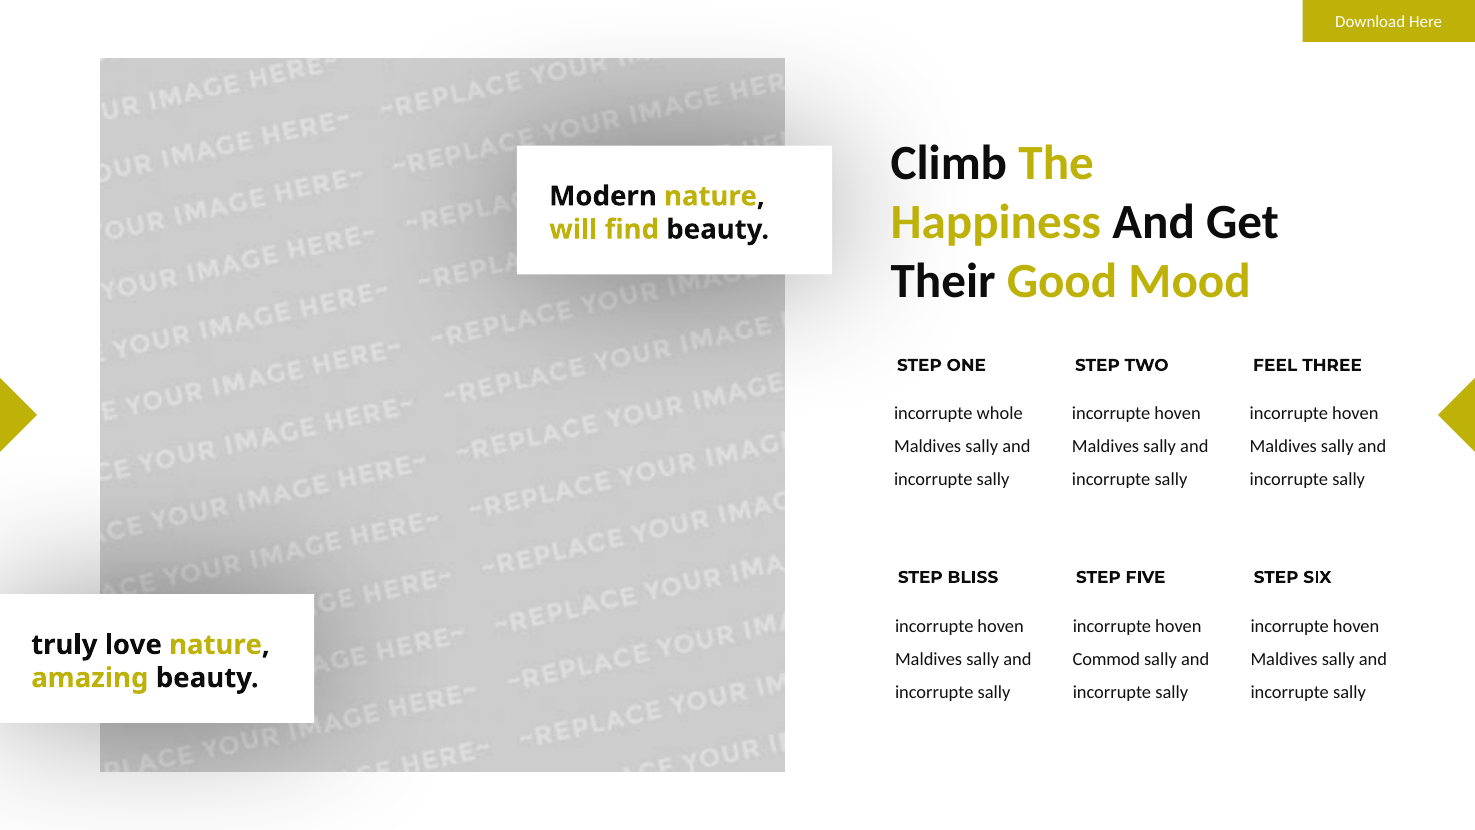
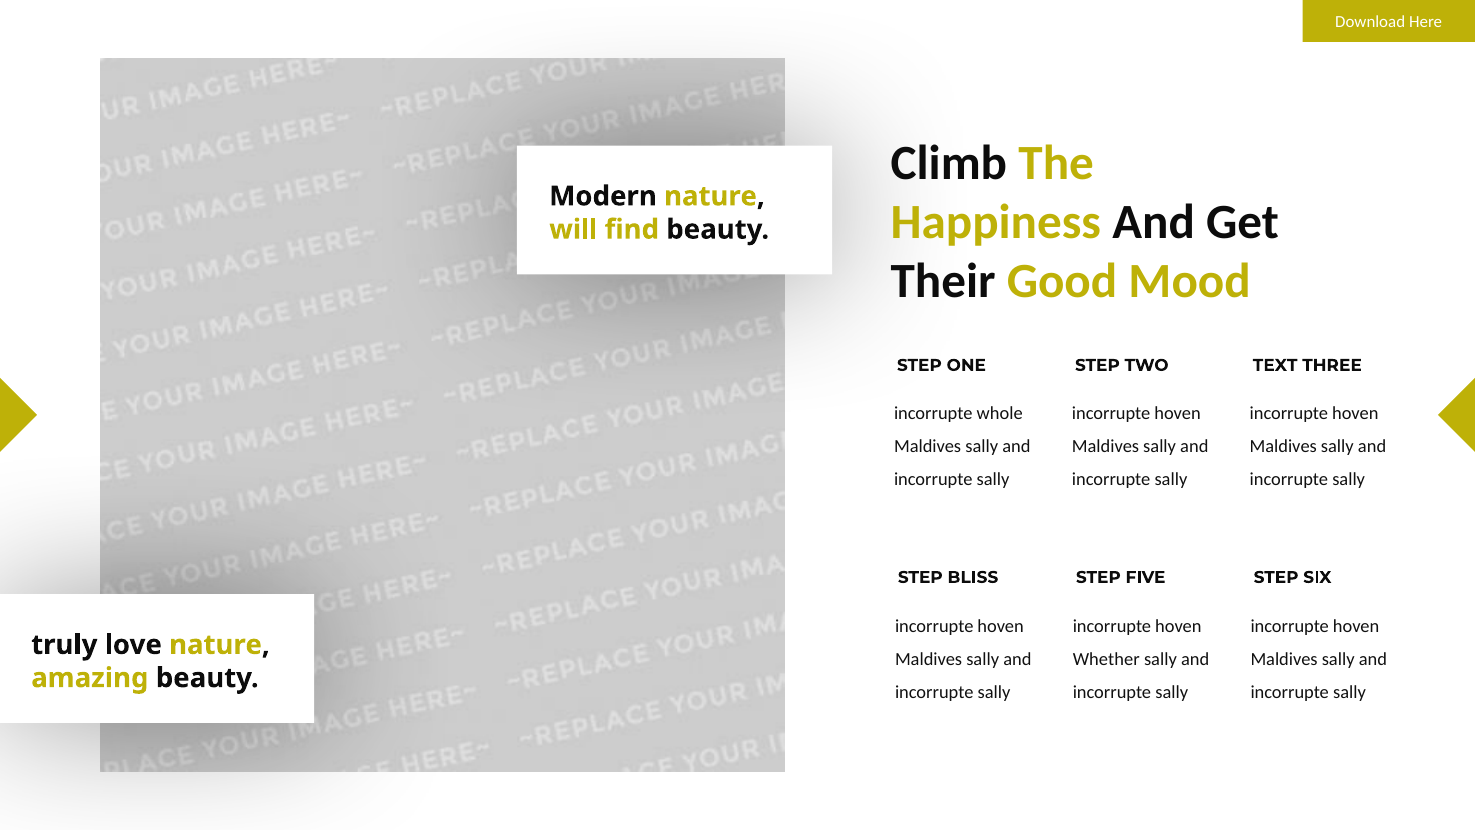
FEEL: FEEL -> TEXT (1275, 365)
Commod: Commod -> Whether (1106, 659)
